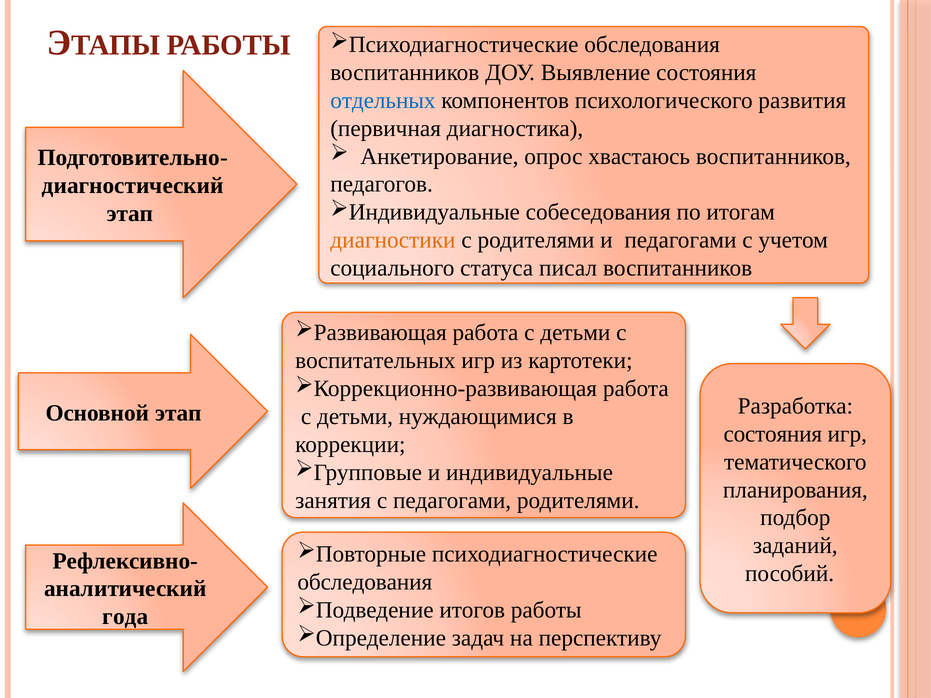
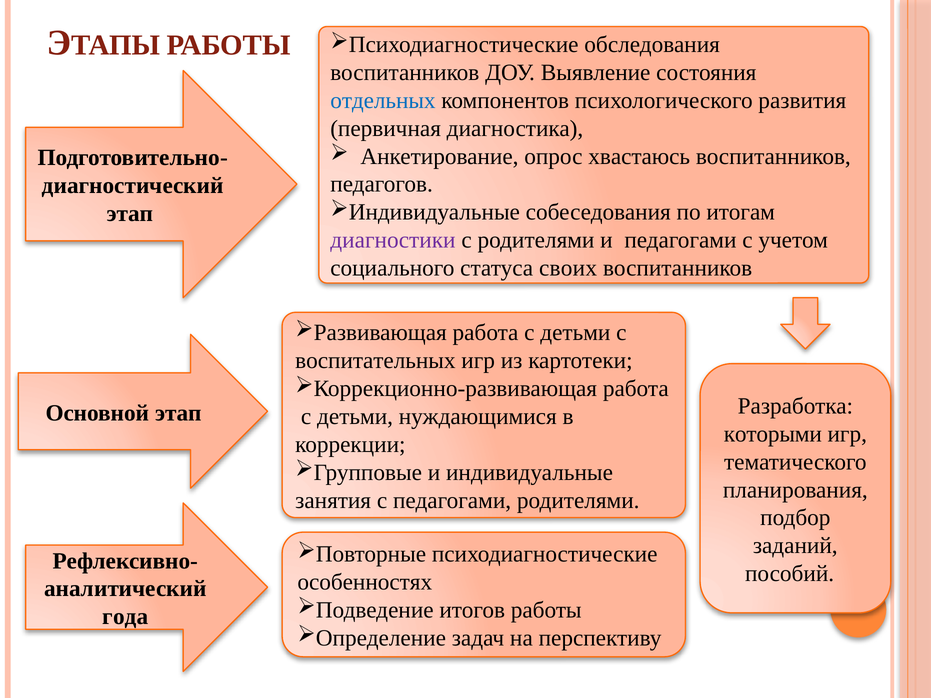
диагностики colour: orange -> purple (393, 240)
писал: писал -> своих (568, 268)
состояния: состояния -> которыми (773, 434)
обследования: обследования -> особенностях (365, 582)
